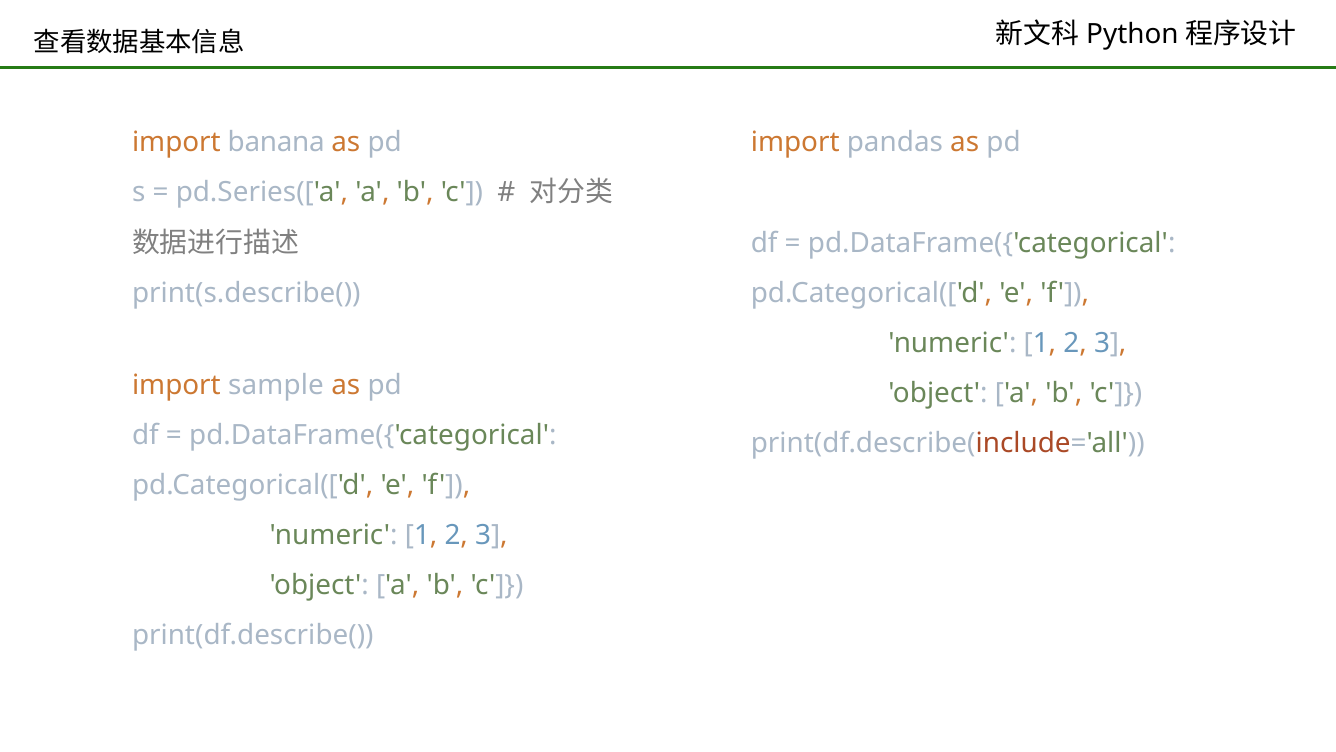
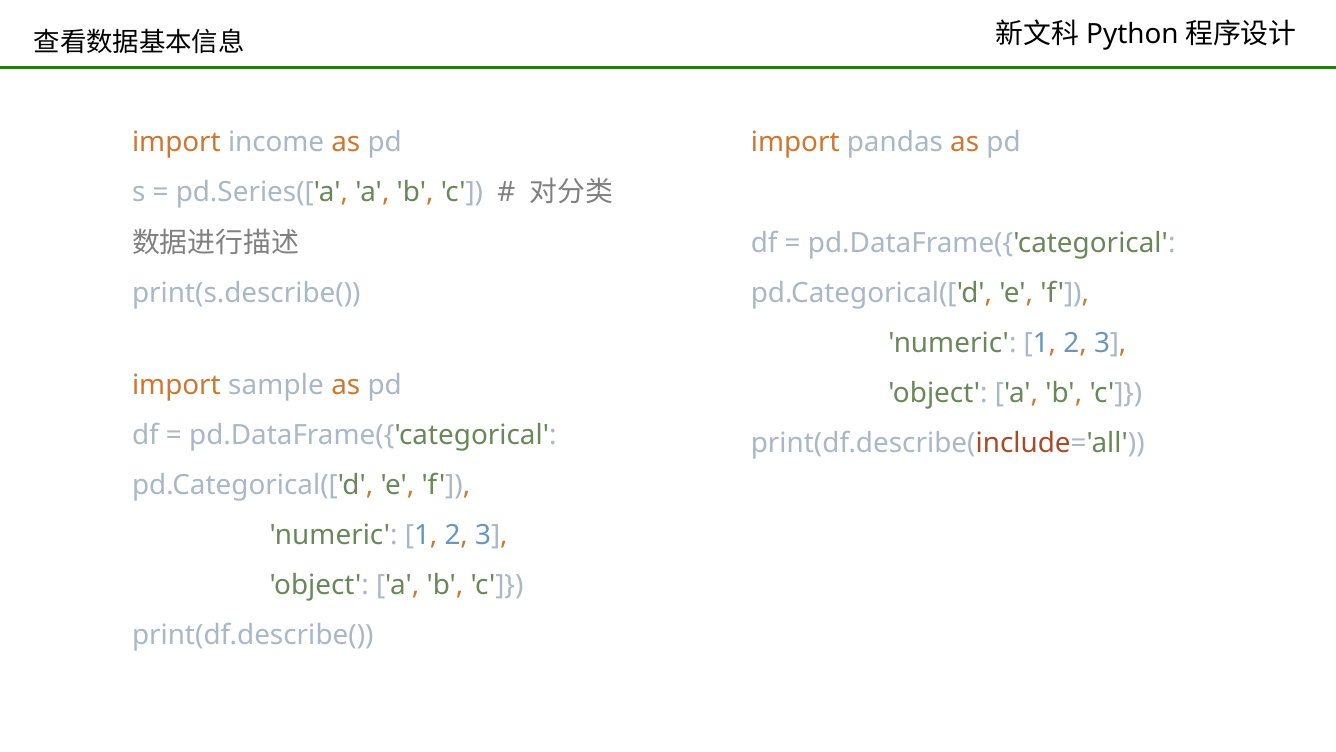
banana: banana -> income (276, 143)
